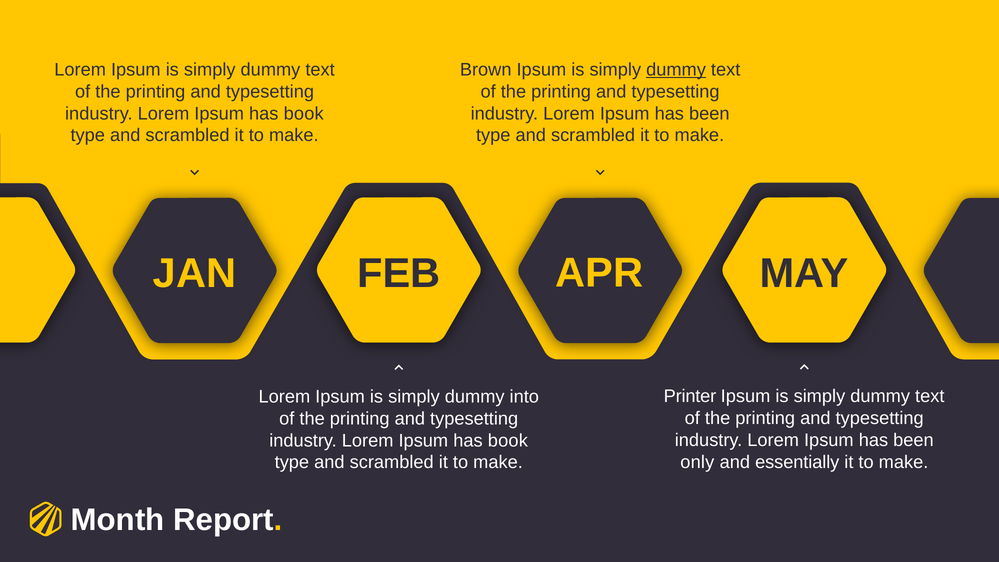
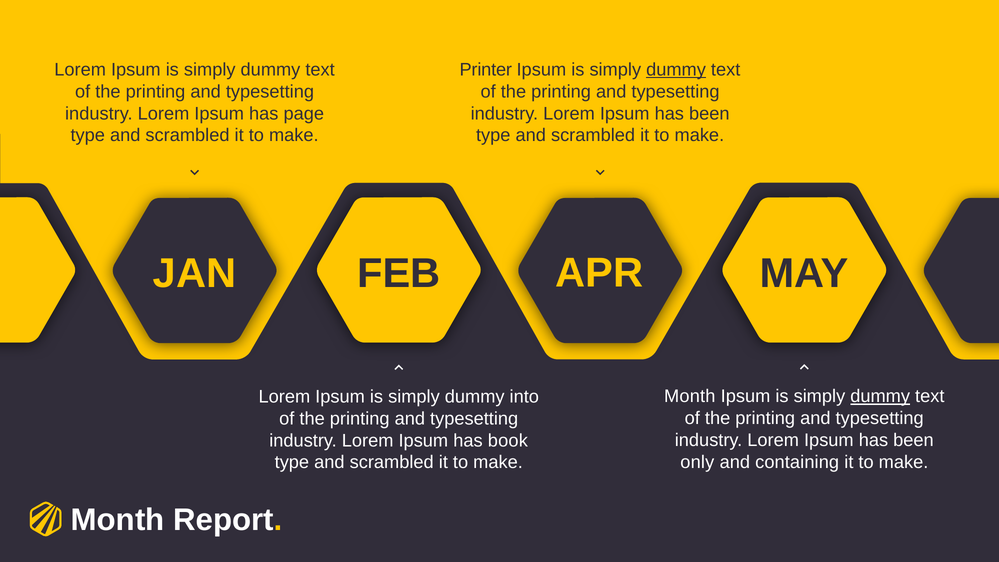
Brown: Brown -> Printer (486, 70)
book: book -> page (304, 114)
Printer: Printer -> Month (690, 396)
dummy underline: none -> present (880, 396)
essentially: essentially -> containing (797, 462)
